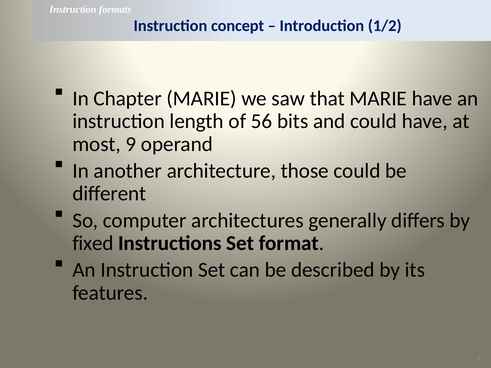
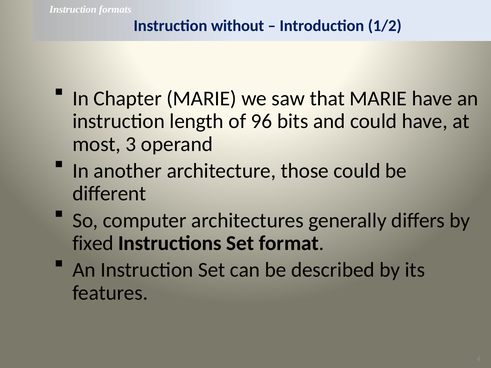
concept: concept -> without (238, 26)
56: 56 -> 96 (262, 121)
9: 9 -> 3 (131, 144)
